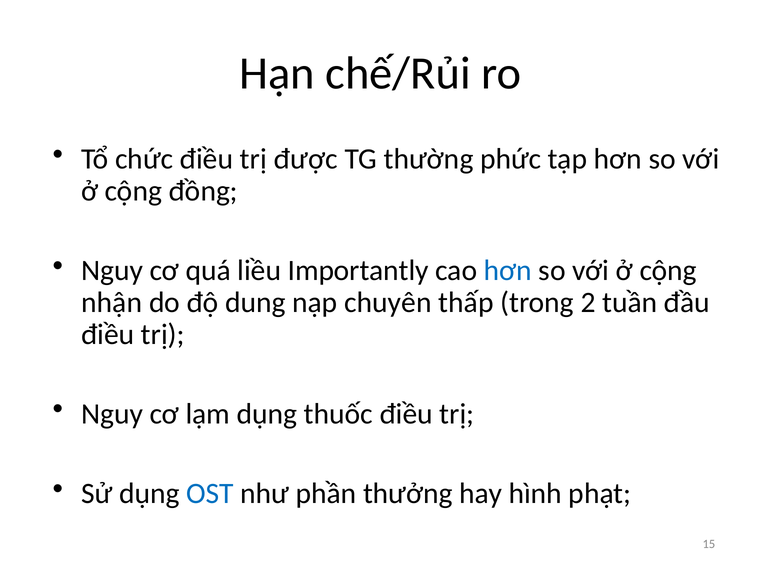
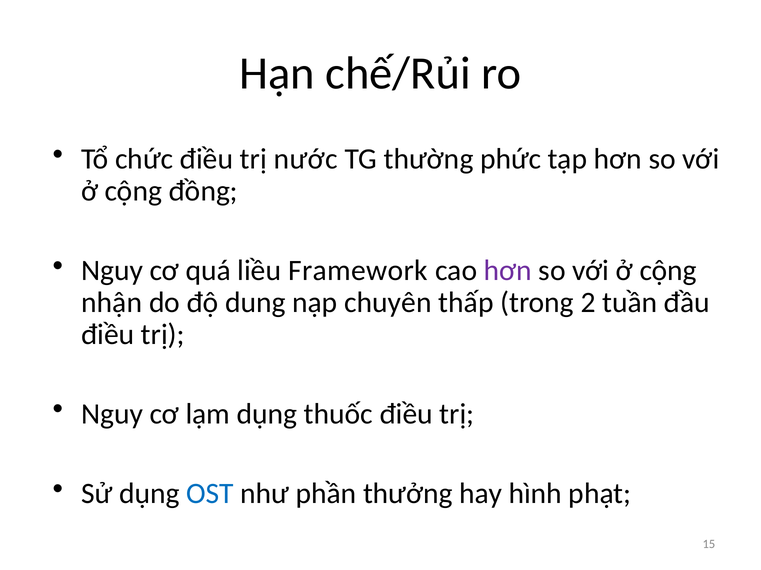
được: được -> nước (306, 159)
Importantly: Importantly -> Framework (358, 271)
hơn colour: blue -> purple (508, 271)
